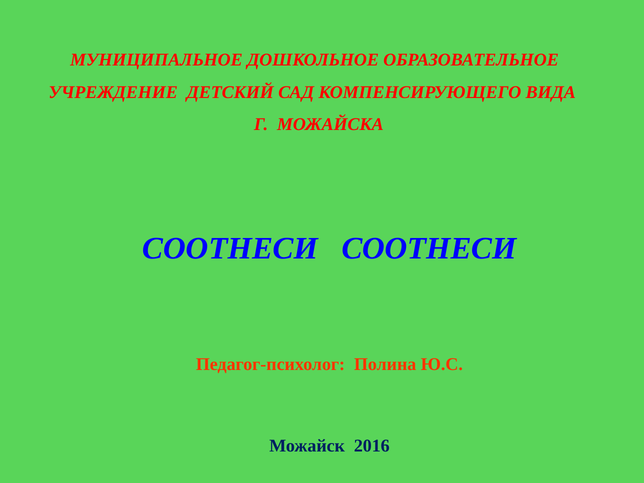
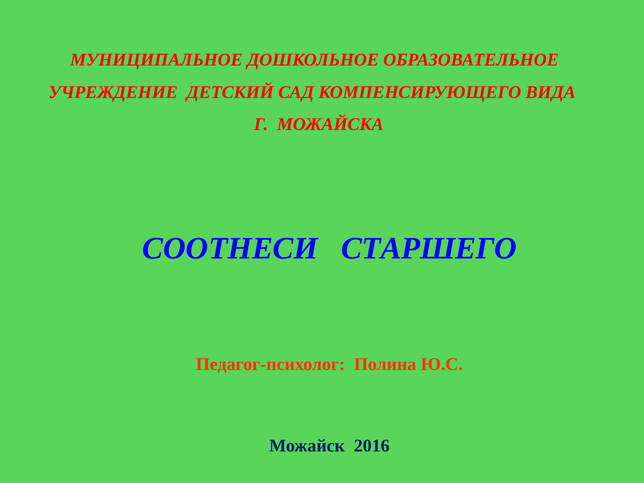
СООТНЕСИ СООТНЕСИ: СООТНЕСИ -> СТАРШЕГО (429, 248)
